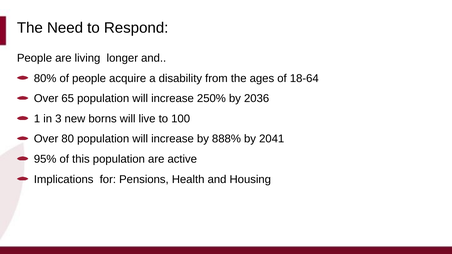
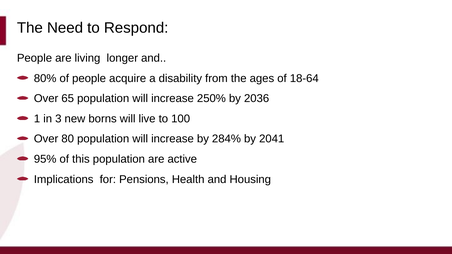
888%: 888% -> 284% (226, 139)
